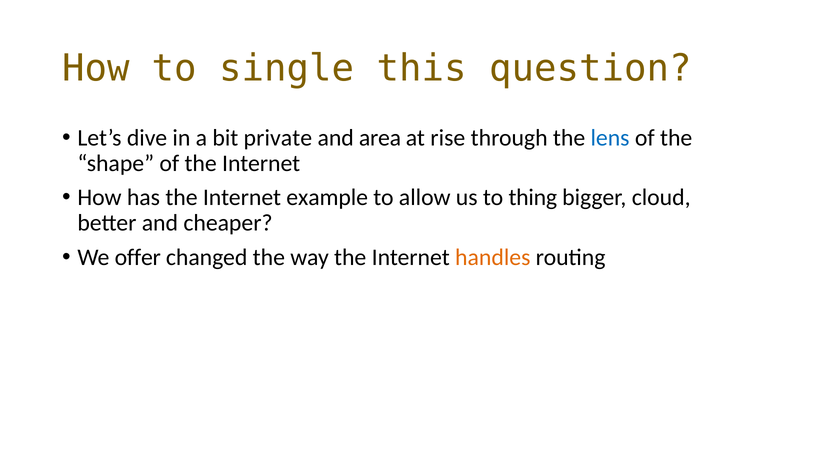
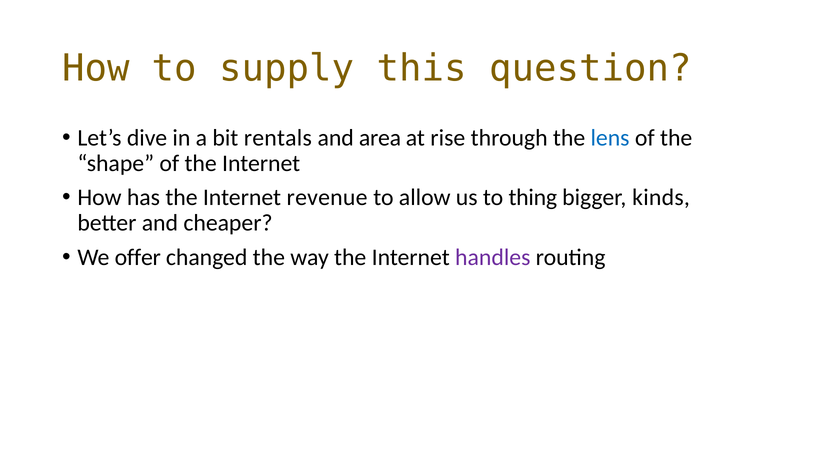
single: single -> supply (287, 68)
private: private -> rentals (278, 138)
example: example -> revenue (327, 198)
cloud: cloud -> kinds (661, 198)
handles colour: orange -> purple (493, 257)
